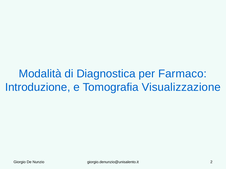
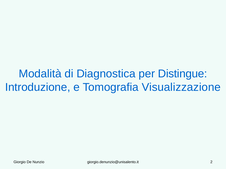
Farmaco: Farmaco -> Distingue (183, 74)
